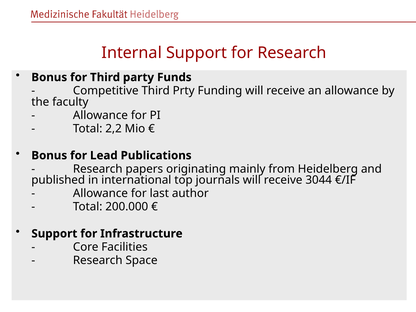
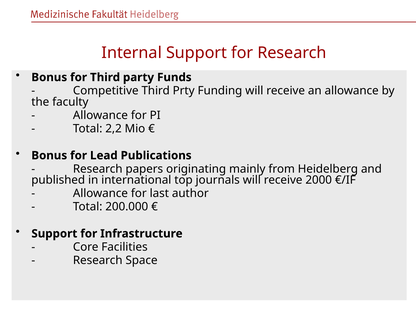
3044: 3044 -> 2000 (319, 180)
